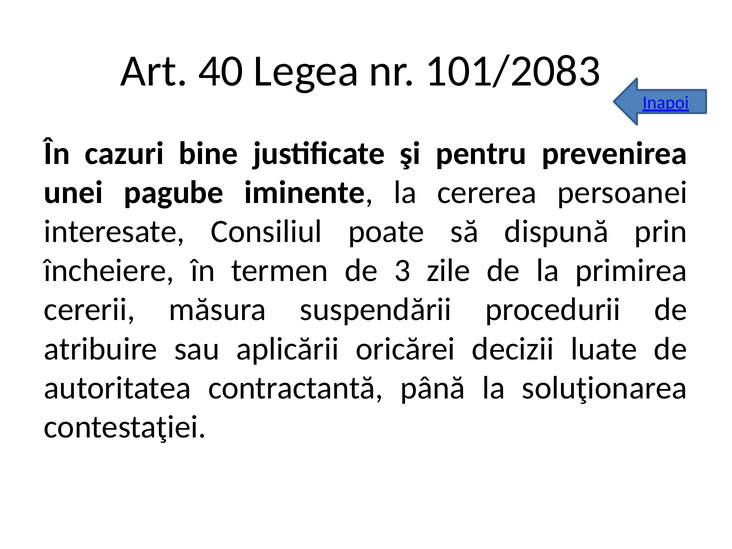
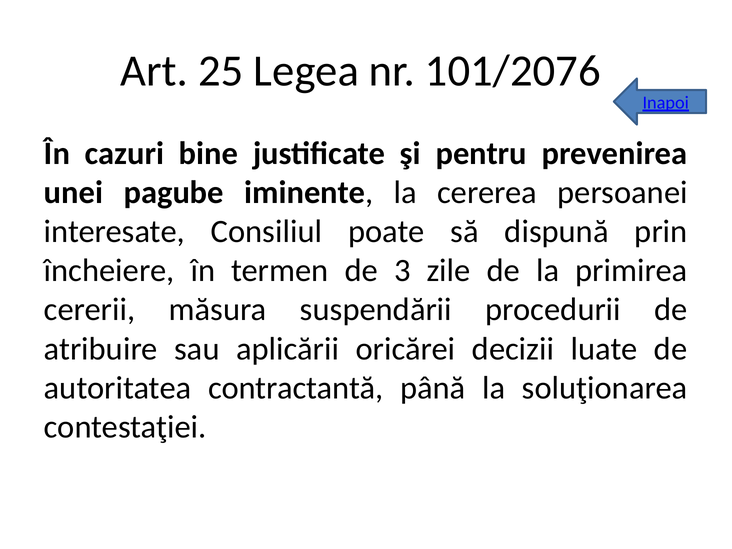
40: 40 -> 25 (221, 71)
101/2083: 101/2083 -> 101/2076 (513, 71)
